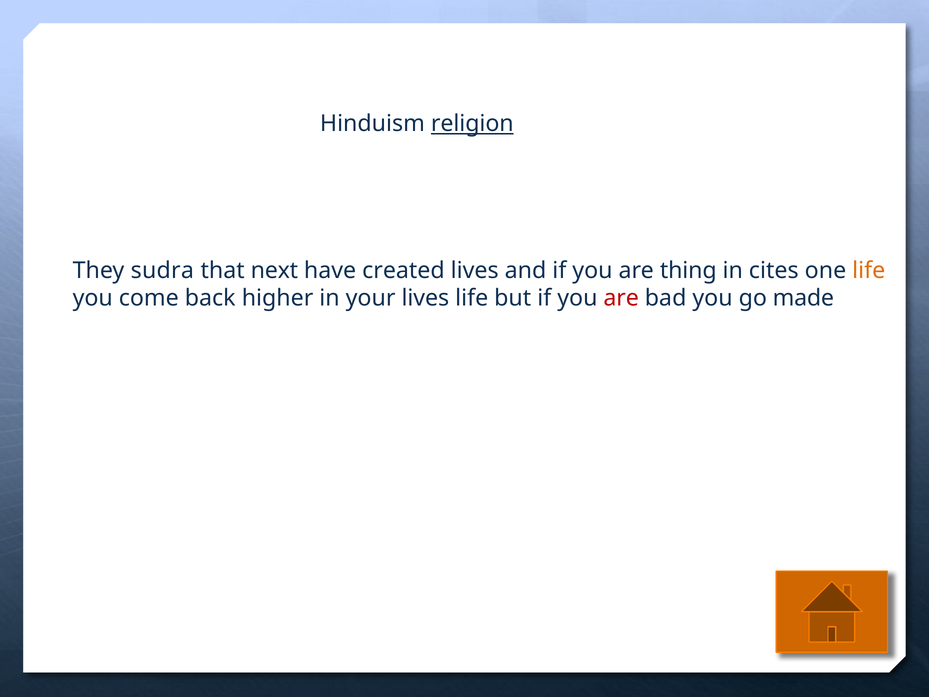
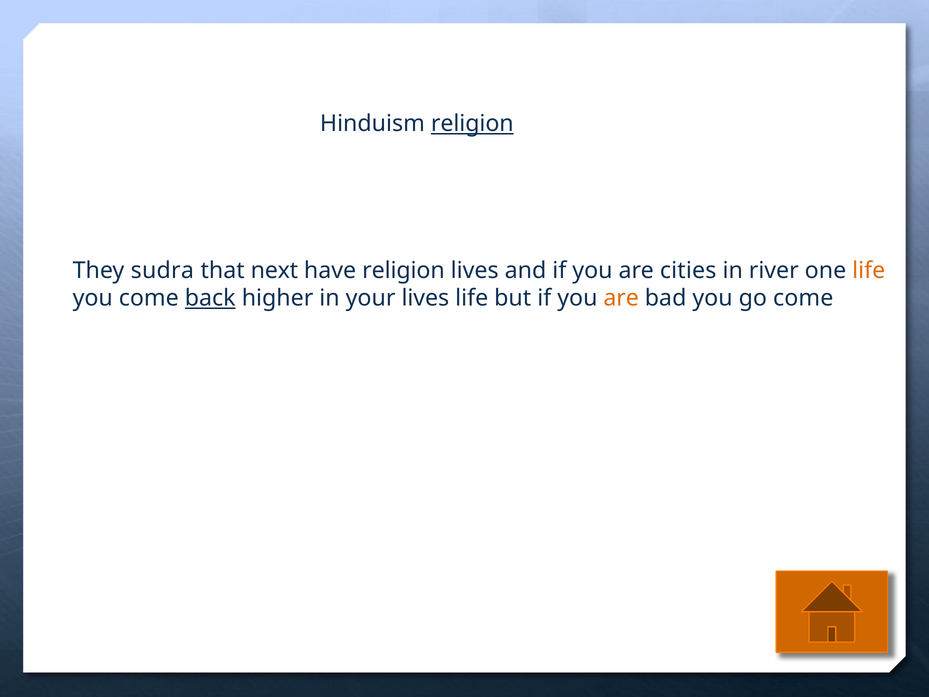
have created: created -> religion (404, 270)
thing: thing -> cities (688, 270)
cites: cites -> river (774, 270)
back underline: none -> present (210, 298)
are colour: red -> orange (621, 298)
go made: made -> come (803, 298)
